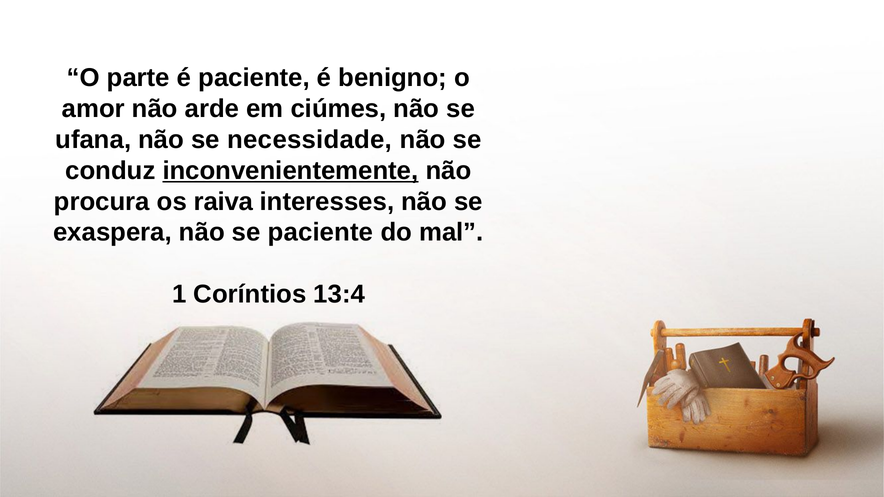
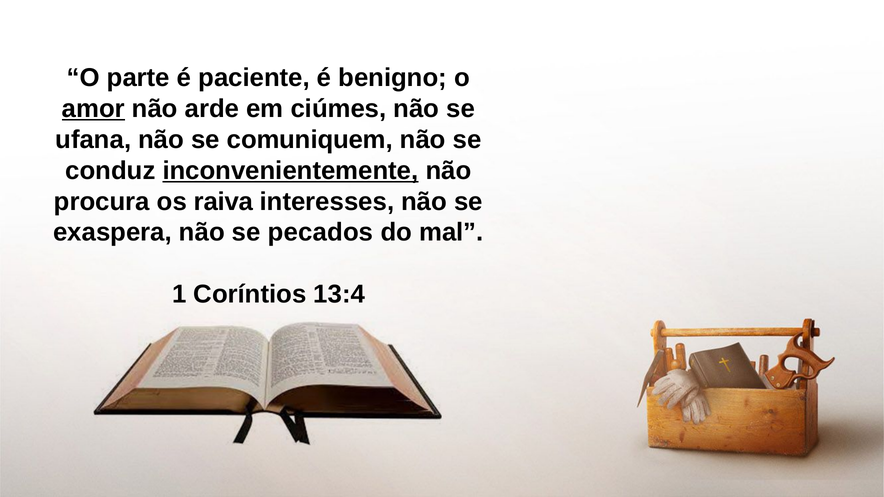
amor underline: none -> present (93, 109)
necessidade: necessidade -> comuniquem (310, 140)
se paciente: paciente -> pecados (320, 233)
